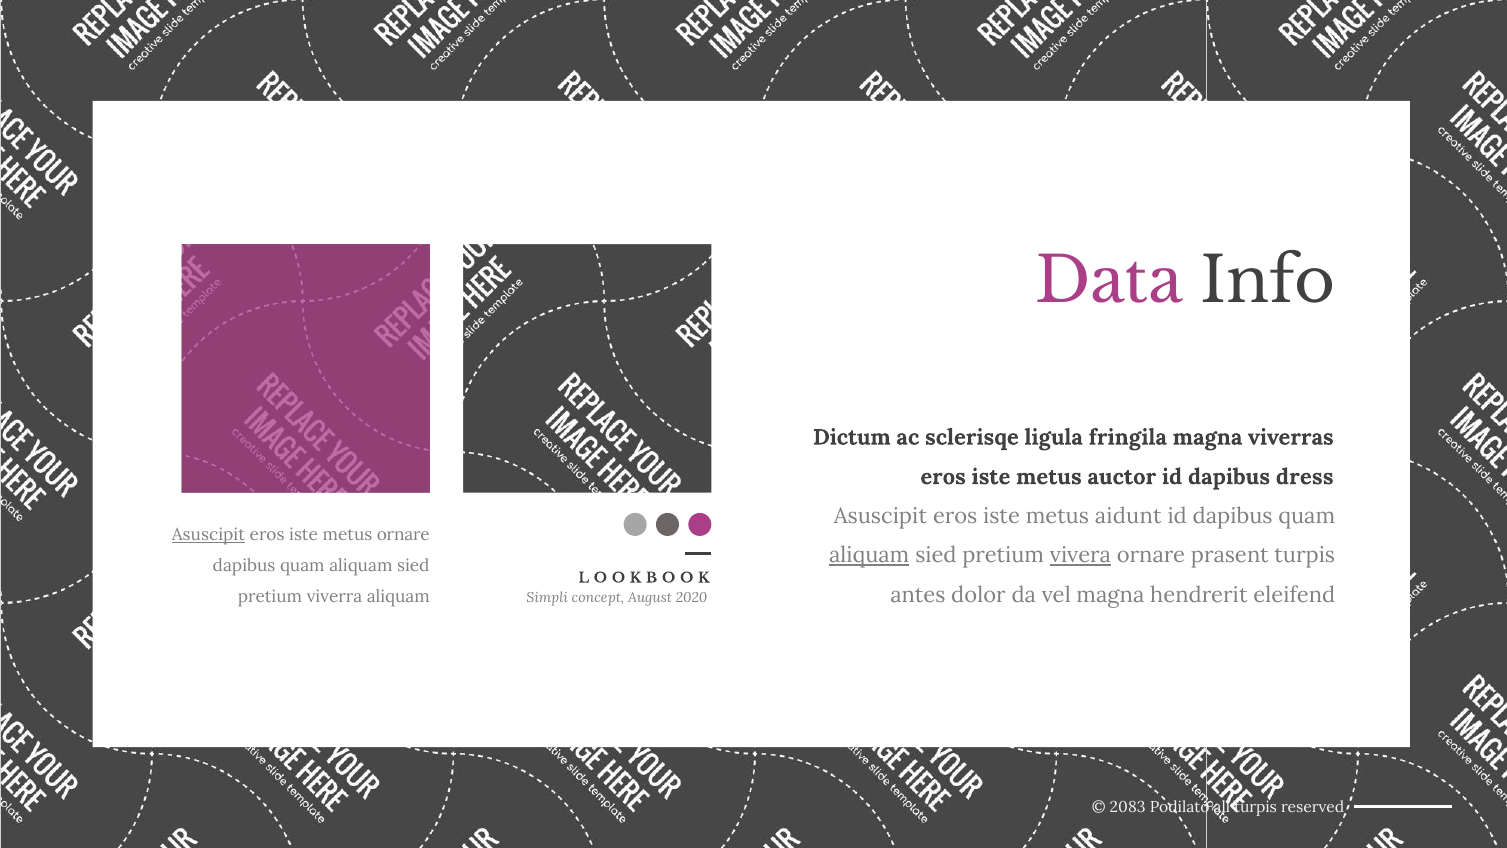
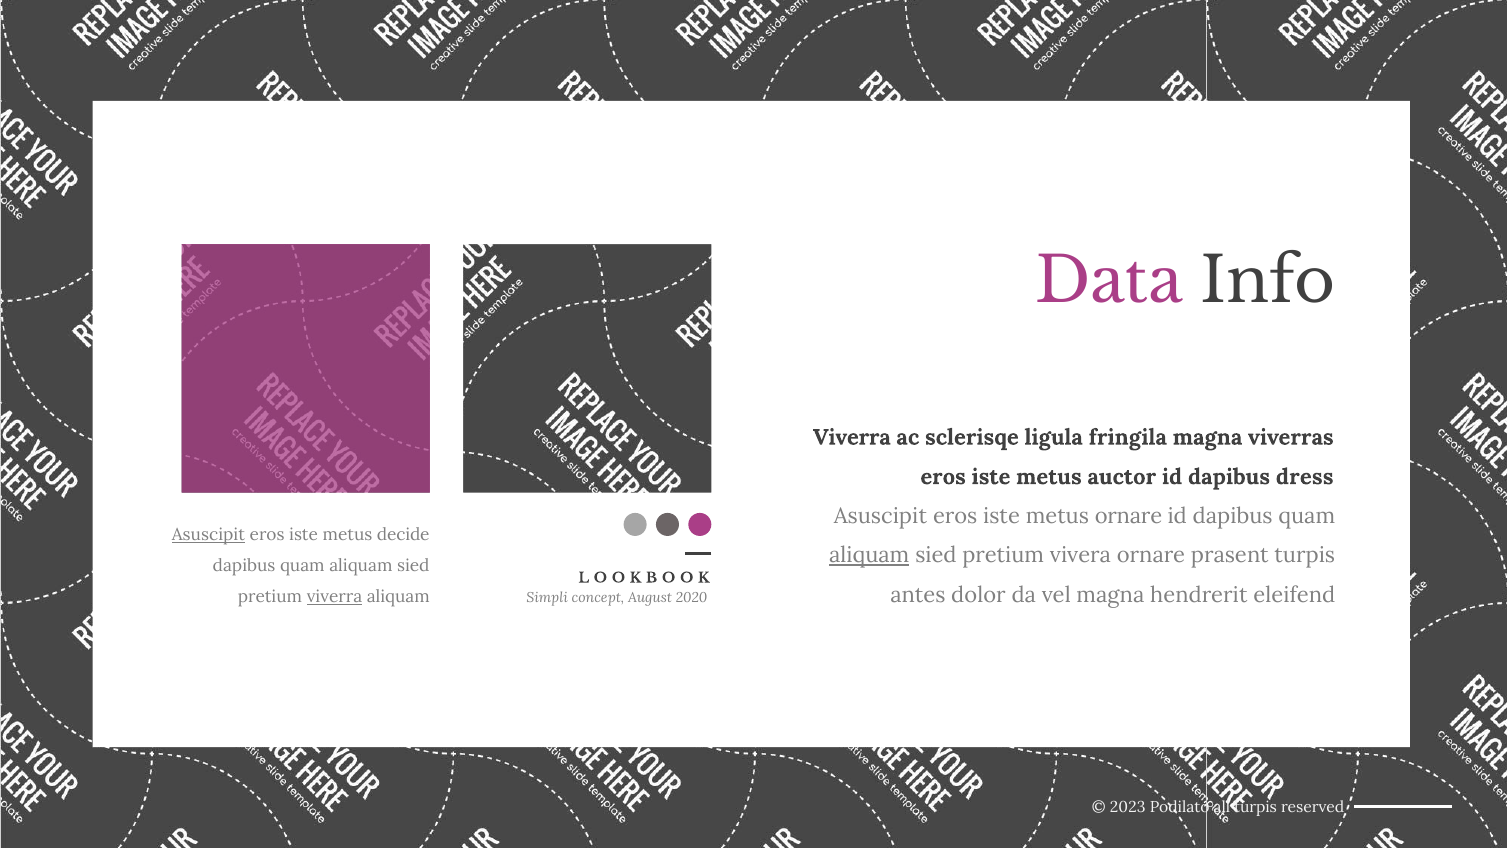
Dictum: Dictum -> Viverra (852, 437)
metus aidunt: aidunt -> ornare (1128, 516)
metus ornare: ornare -> decide (403, 535)
vivera underline: present -> none (1081, 555)
viverra underline: none -> present (334, 597)
2083: 2083 -> 2023 (1128, 807)
